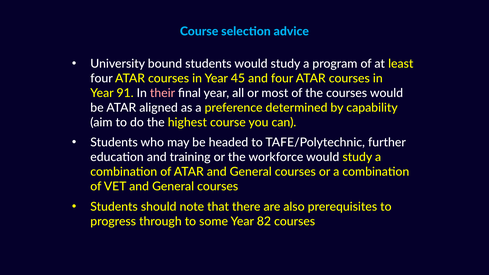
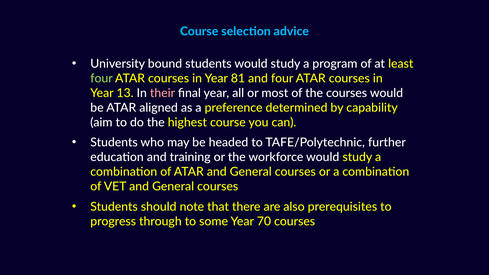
four colour: white -> light green (102, 78)
45: 45 -> 81 (238, 78)
91: 91 -> 13 (125, 93)
82: 82 -> 70 (264, 221)
